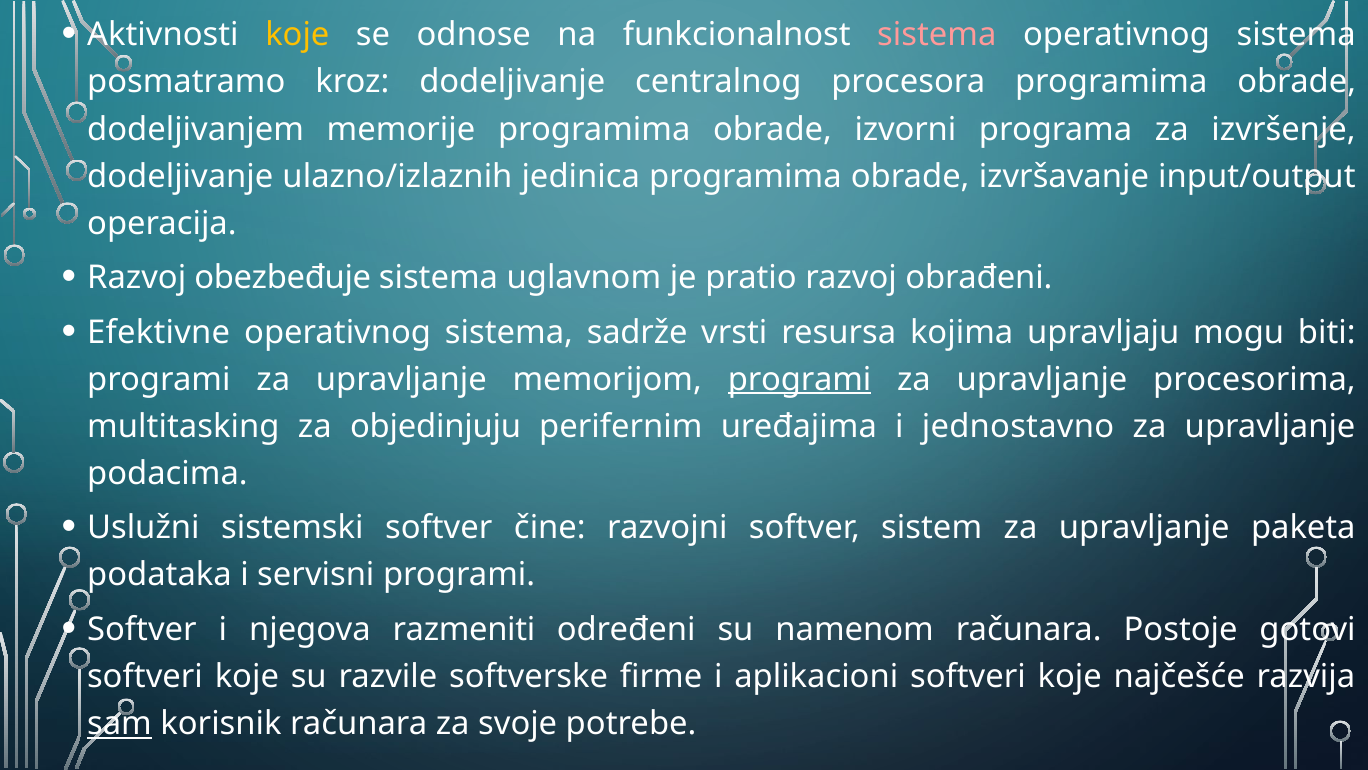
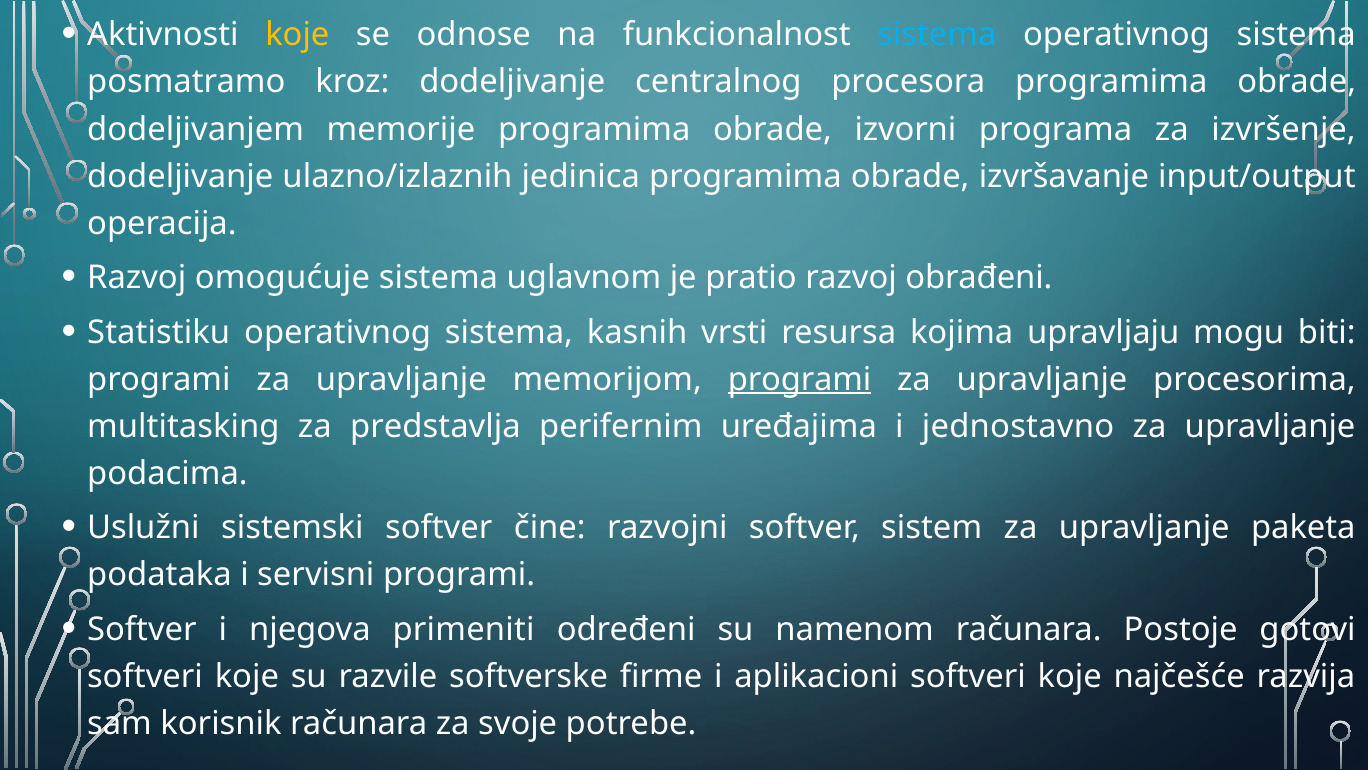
sistema colour: pink -> light blue (937, 35)
obezbeđuje: obezbeđuje -> omogućuje (282, 278)
Efektivne: Efektivne -> Statistiku (159, 332)
sadrže: sadrže -> kasnih (637, 332)
objedinjuju: objedinjuju -> predstavlja (435, 426)
razmeniti: razmeniti -> primeniti (464, 629)
sam underline: present -> none (120, 723)
